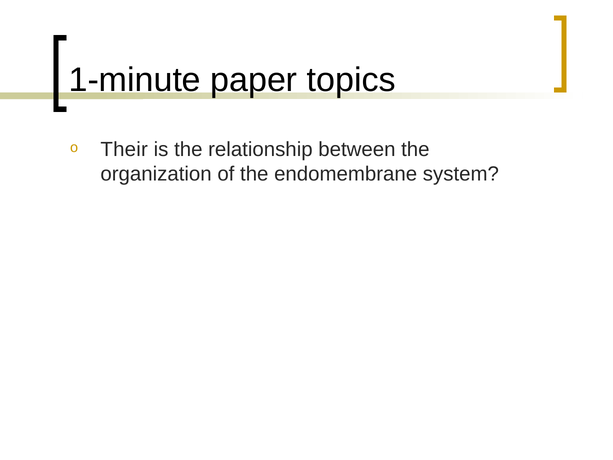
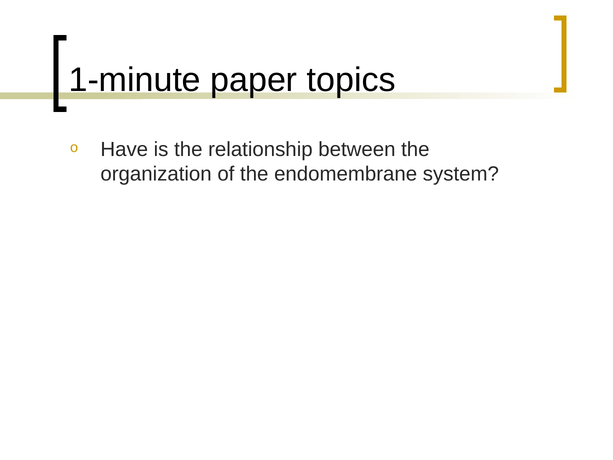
Their: Their -> Have (124, 150)
